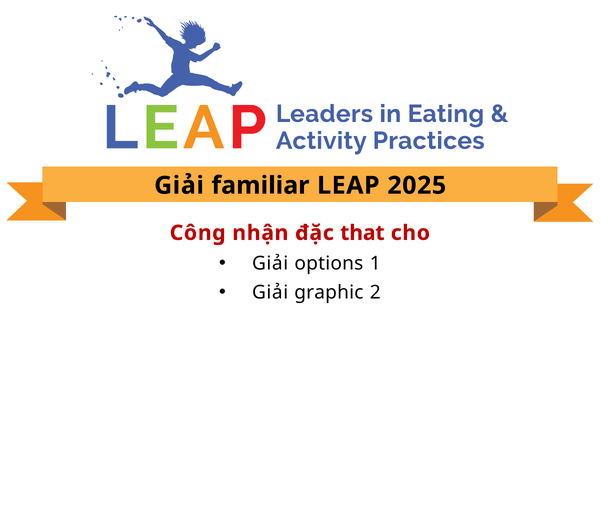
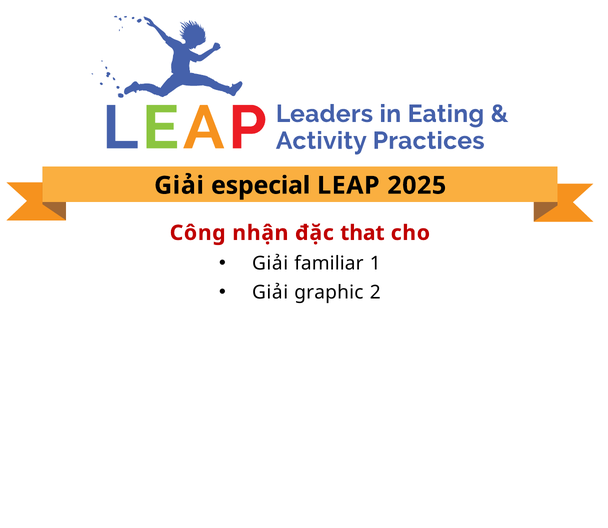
familiar: familiar -> especial (261, 186)
options: options -> familiar (329, 264)
